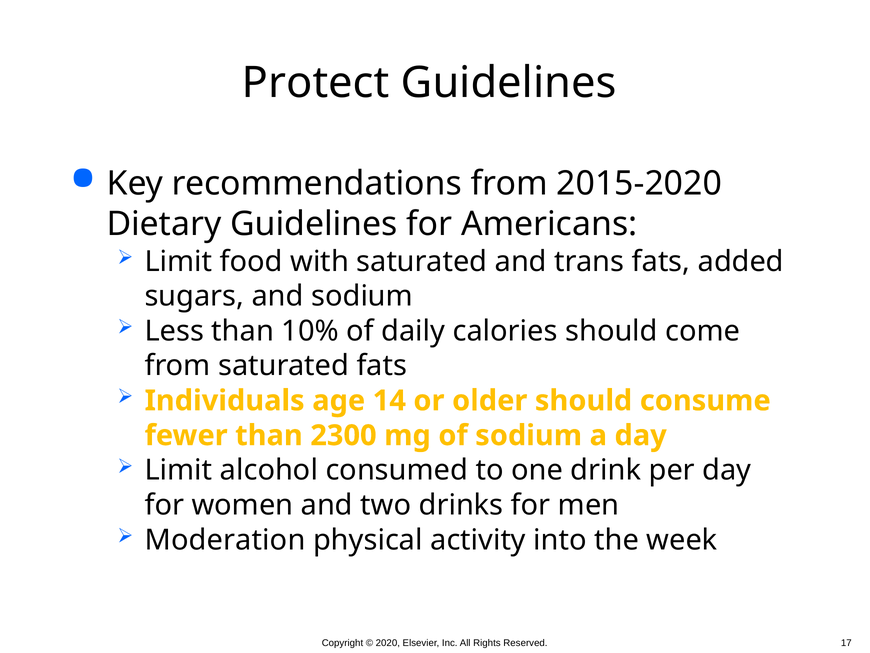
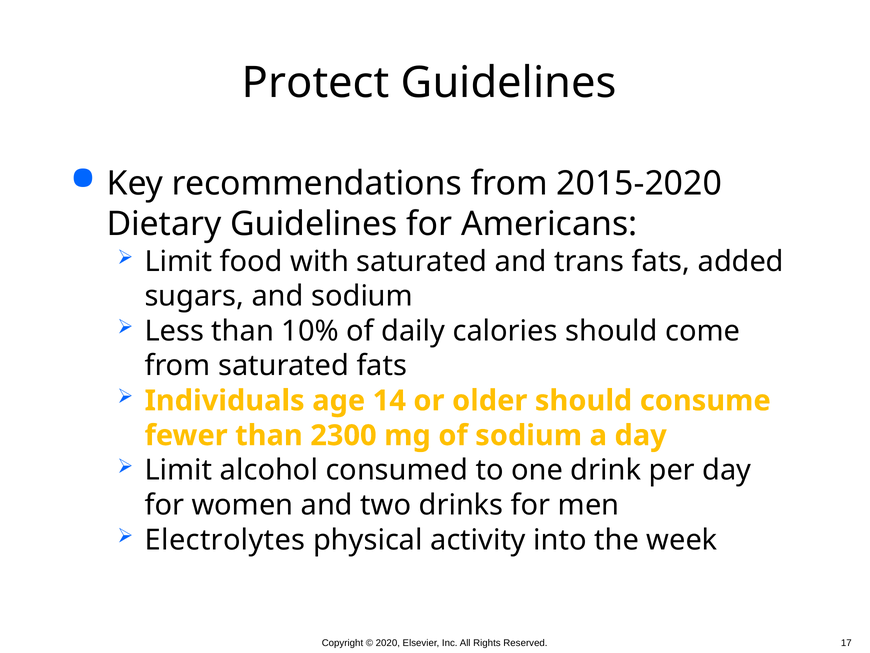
Moderation: Moderation -> Electrolytes (225, 540)
